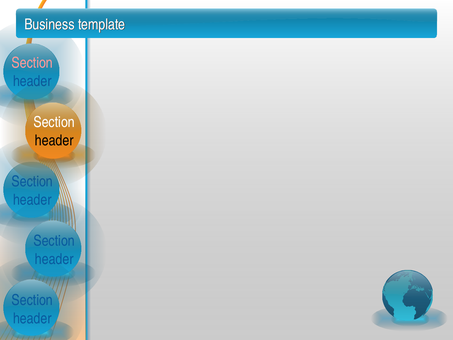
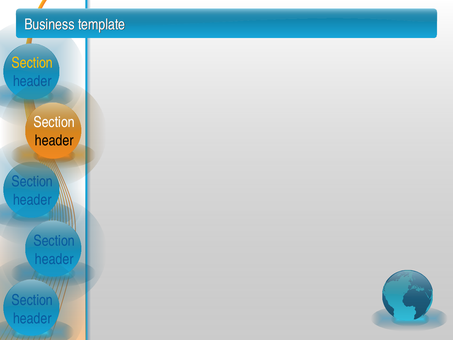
Section colour: pink -> yellow (32, 63)
